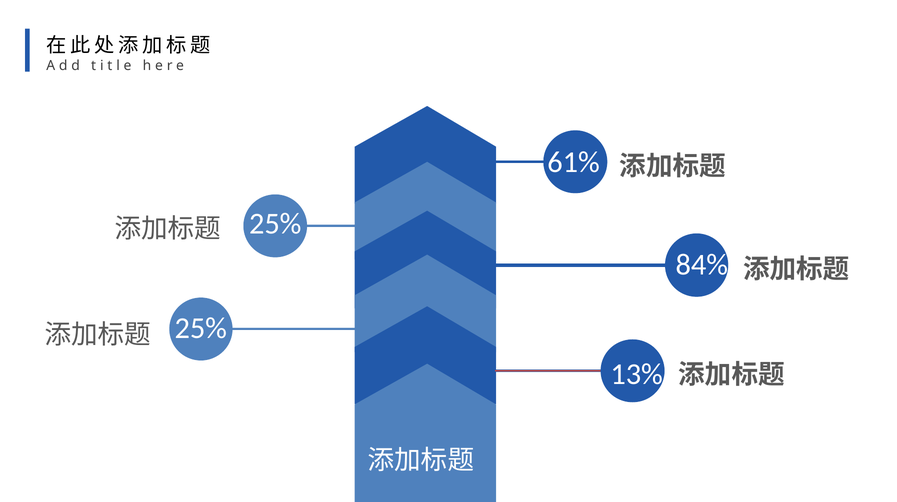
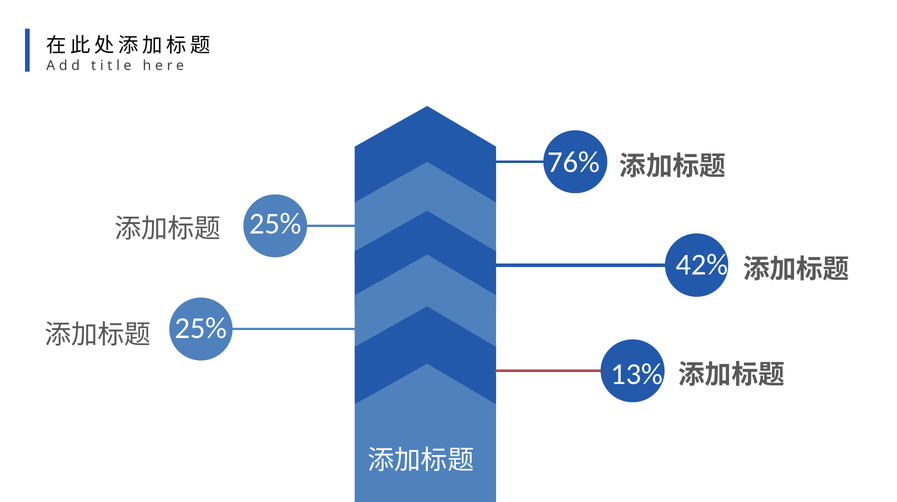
61%: 61% -> 76% (574, 162)
84%: 84% -> 42% (702, 265)
